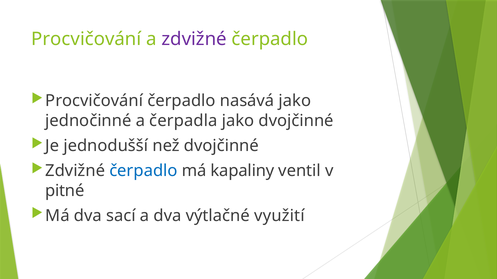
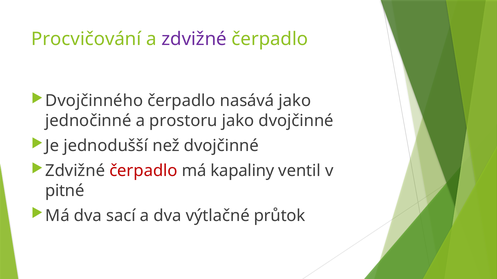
Procvičování: Procvičování -> Dvojčinného (94, 101)
čerpadla: čerpadla -> prostoru (183, 121)
čerpadlo colour: blue -> red (143, 171)
využití: využití -> průtok (280, 216)
